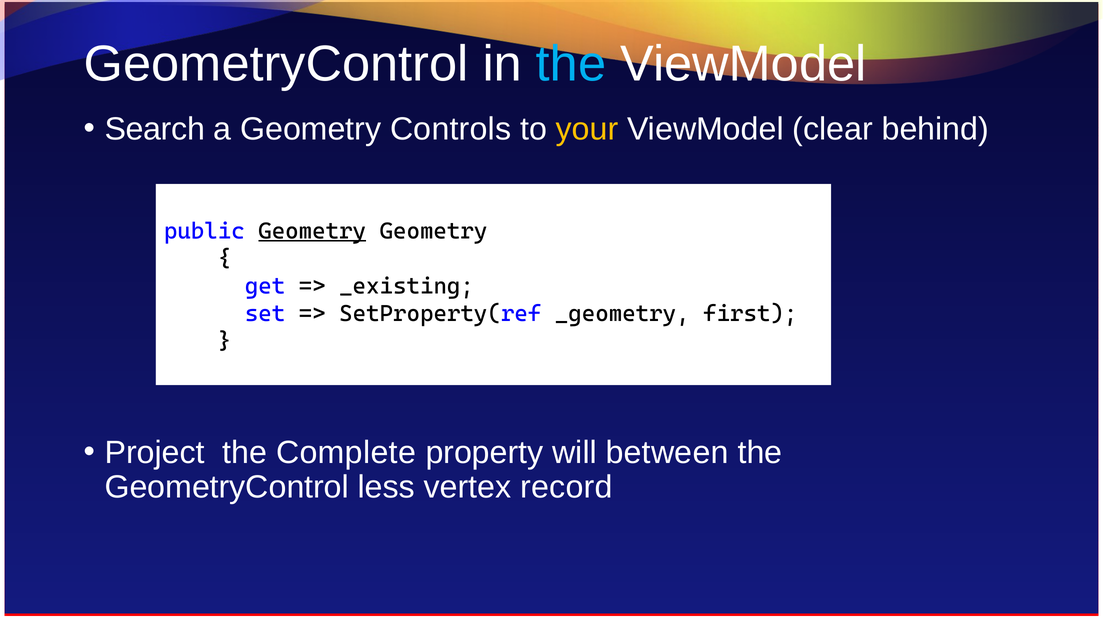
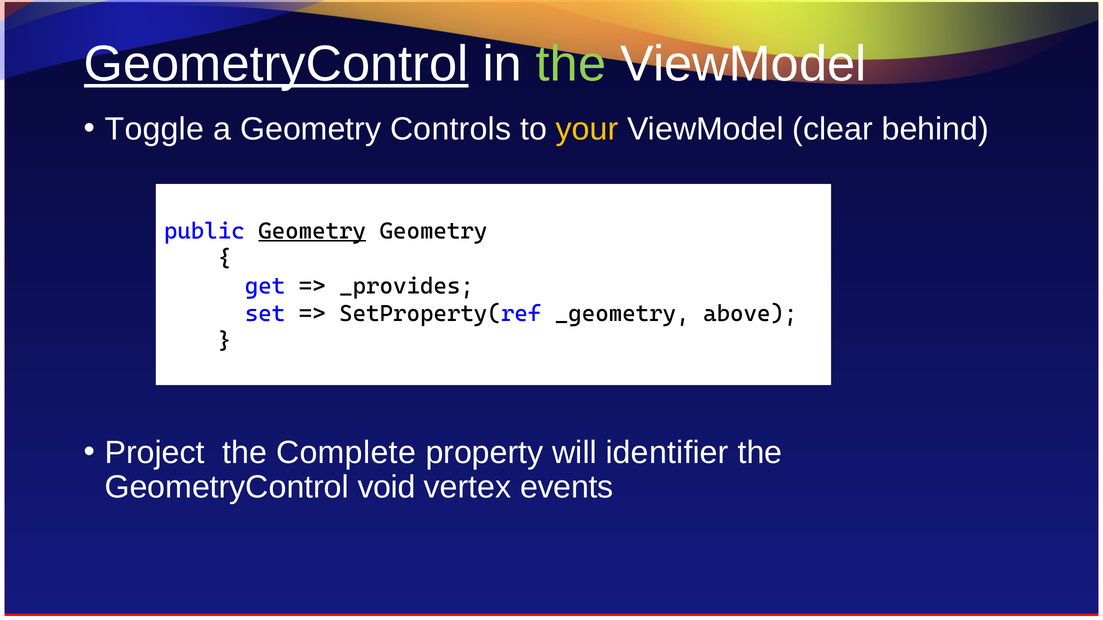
GeometryControl underline: none -> present (276, 64)
the colour: light blue -> light green (571, 64)
Search: Search -> Toggle (154, 129)
_existing: _existing -> _provides (407, 286)
first: first -> above (750, 314)
between: between -> identifier (667, 453)
less: less -> void (387, 488)
record: record -> events (567, 488)
